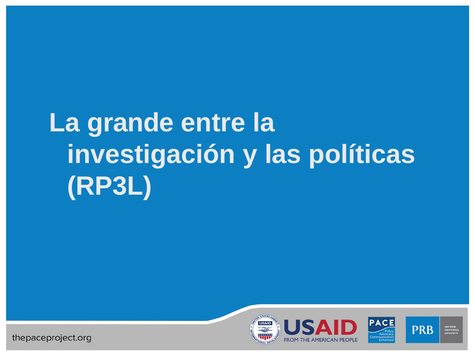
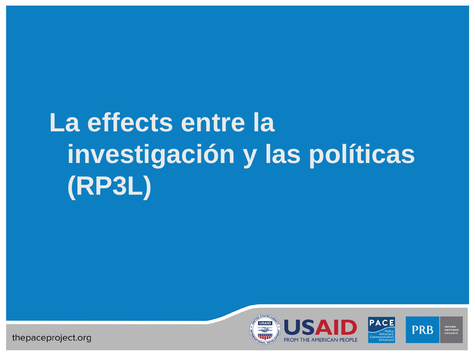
grande: grande -> effects (130, 123)
